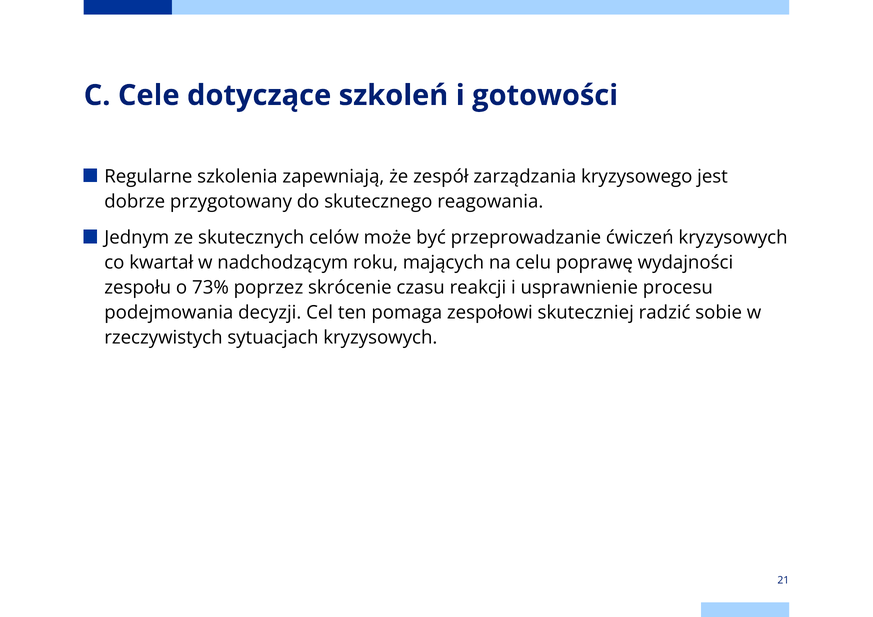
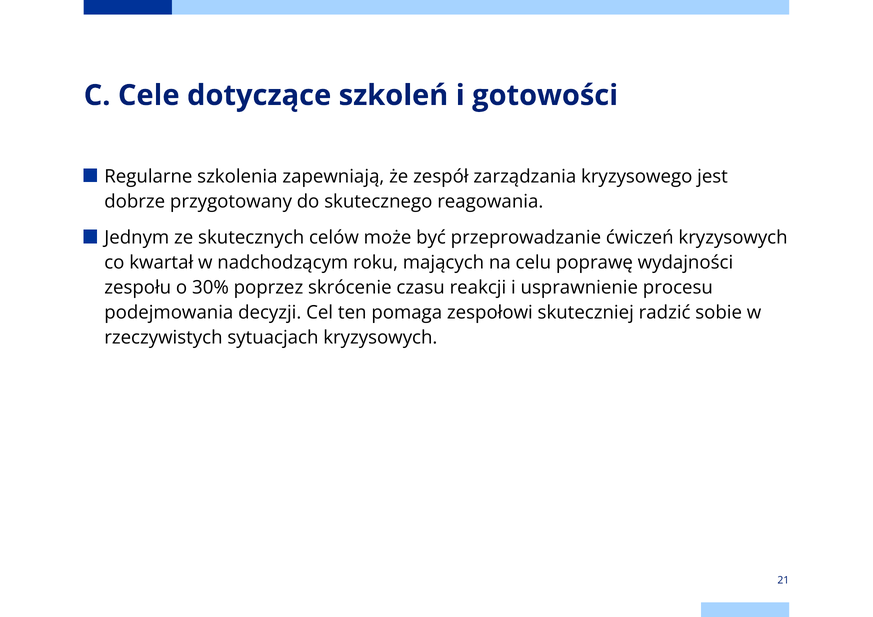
73%: 73% -> 30% (210, 288)
